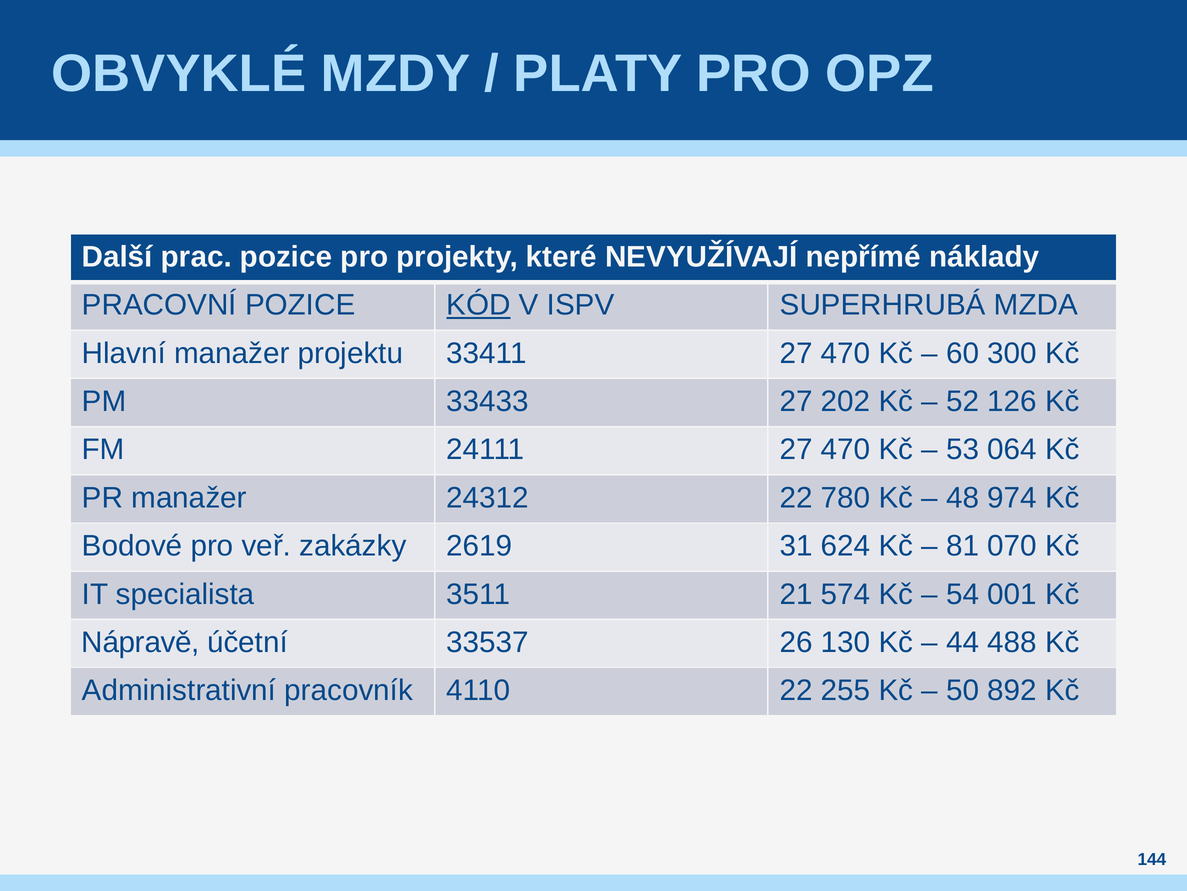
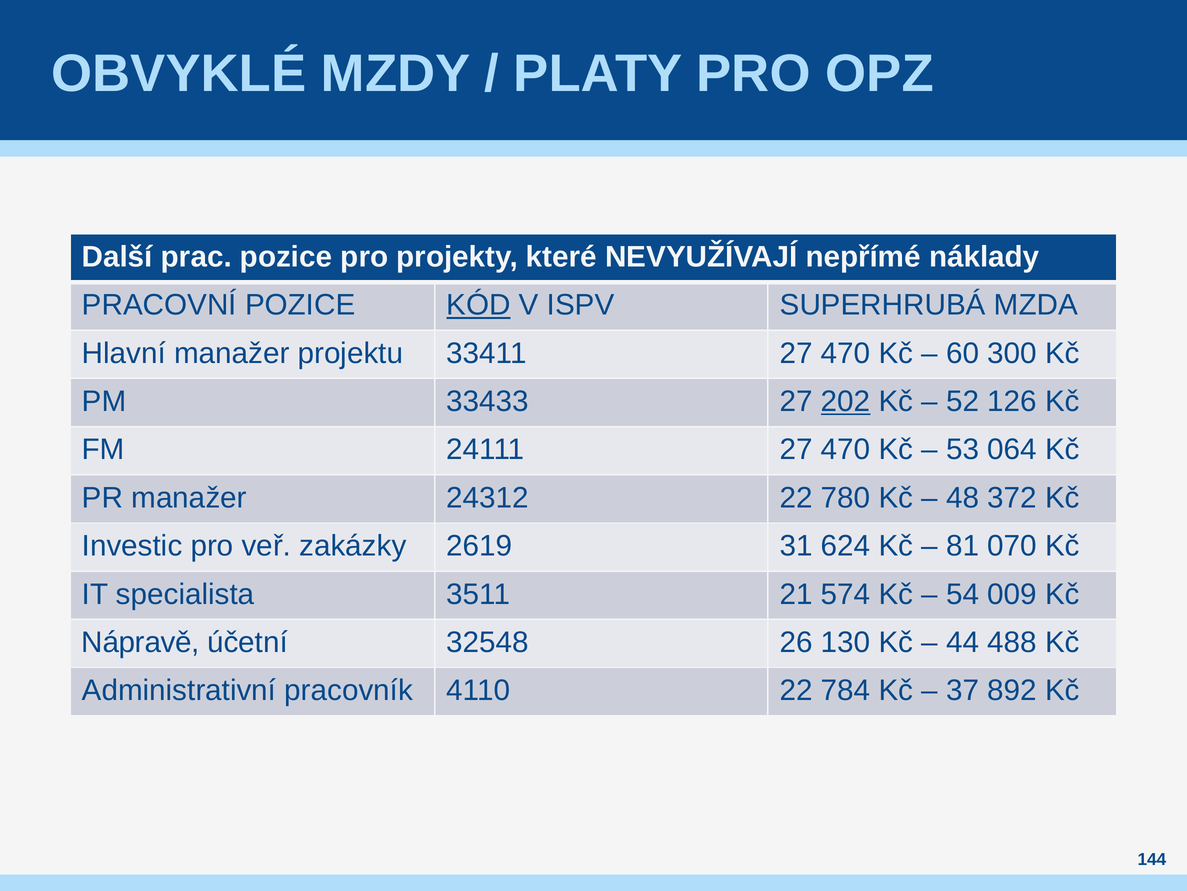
202 underline: none -> present (846, 401)
974: 974 -> 372 (1012, 497)
Bodové: Bodové -> Investic (132, 546)
001: 001 -> 009 (1012, 594)
33537: 33537 -> 32548 (488, 642)
255: 255 -> 784 (846, 690)
50: 50 -> 37 (963, 690)
